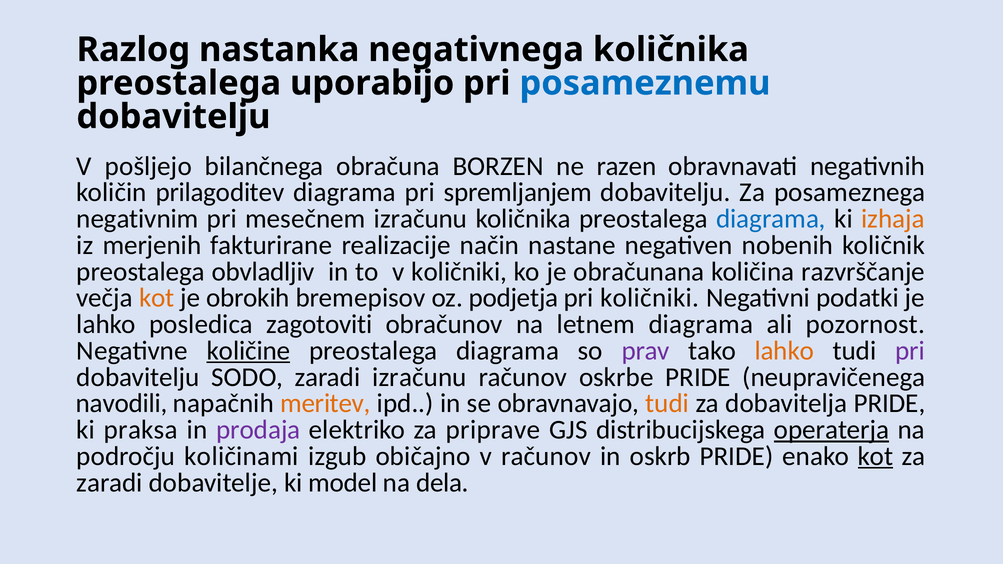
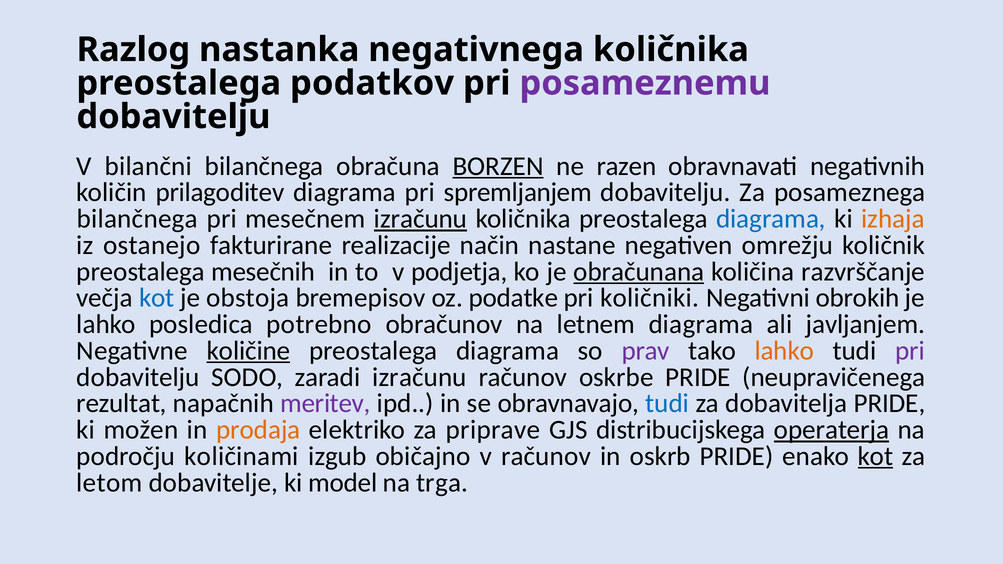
uporabijo: uporabijo -> podatkov (372, 83)
posameznemu colour: blue -> purple (645, 83)
pošljejo: pošljejo -> bilančni (148, 166)
BORZEN underline: none -> present (498, 166)
negativnim: negativnim -> bilančnega (137, 219)
izračunu underline: none -> present (421, 219)
merjenih: merjenih -> ostanejo (152, 245)
nobenih: nobenih -> omrežju (787, 245)
obvladljiv: obvladljiv -> mesečnih (263, 272)
v količniki: količniki -> podjetja (459, 272)
obračunana underline: none -> present (639, 272)
kot colour: orange -> blue (157, 298)
obrokih: obrokih -> obstoja (248, 298)
podjetja: podjetja -> podatke (513, 298)
podatki: podatki -> obrokih (858, 298)
zagotoviti: zagotoviti -> potrebno (319, 324)
pozornost: pozornost -> javljanjem (865, 324)
navodili: navodili -> rezultat (122, 404)
meritev colour: orange -> purple (325, 404)
tudi colour: orange -> blue (667, 404)
praksa: praksa -> možen (141, 430)
prodaja colour: purple -> orange (258, 430)
zaradi: zaradi -> letom (109, 483)
dela: dela -> trga (442, 483)
